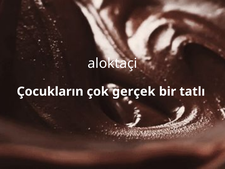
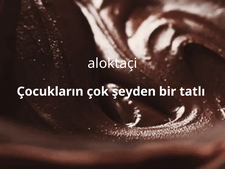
gerçek: gerçek -> şeyden (134, 91)
